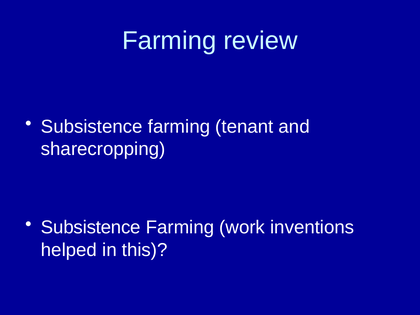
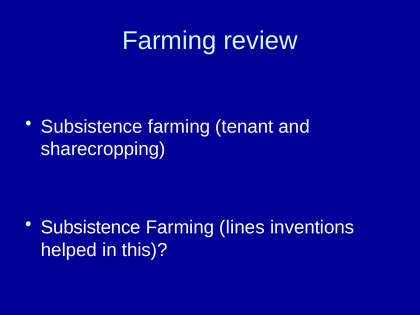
work: work -> lines (242, 227)
